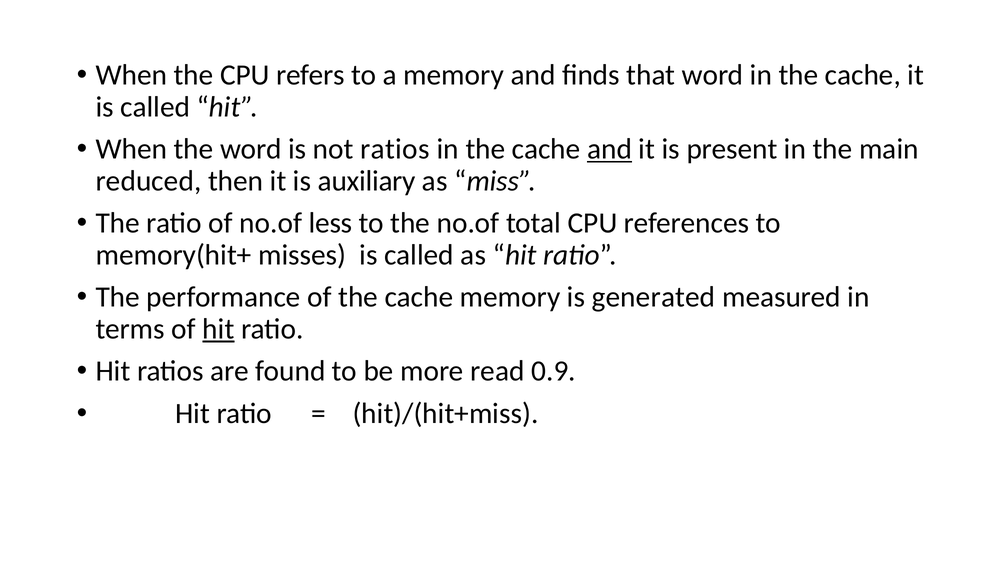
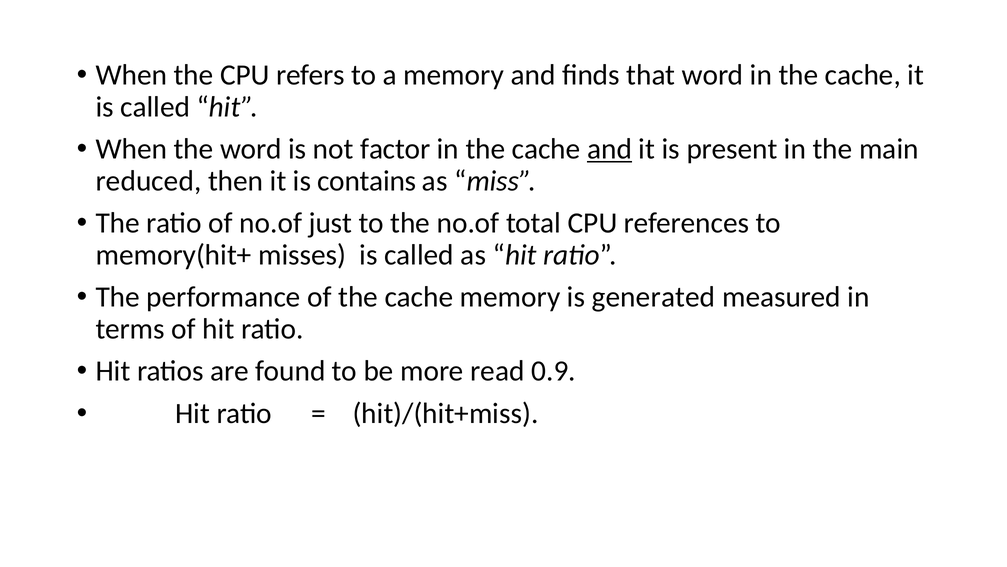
not ratios: ratios -> factor (395, 149)
auxiliary: auxiliary -> contains (367, 181)
less: less -> just (330, 223)
hit underline: present -> none (218, 329)
